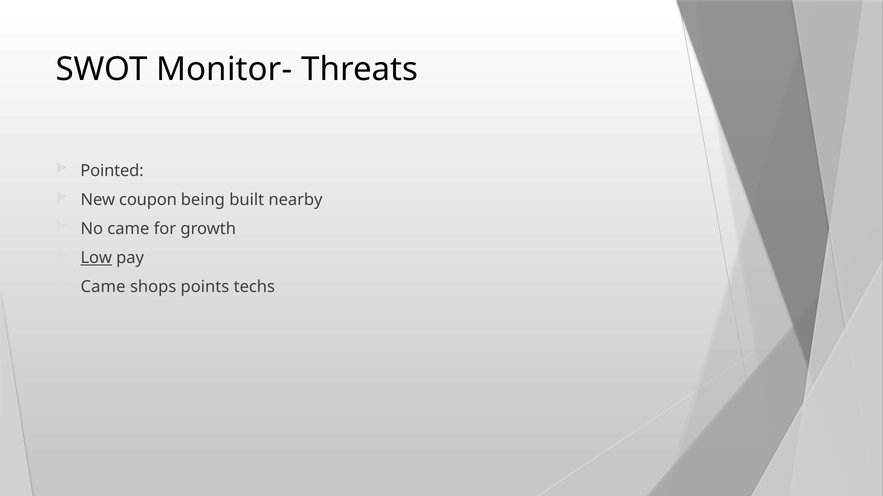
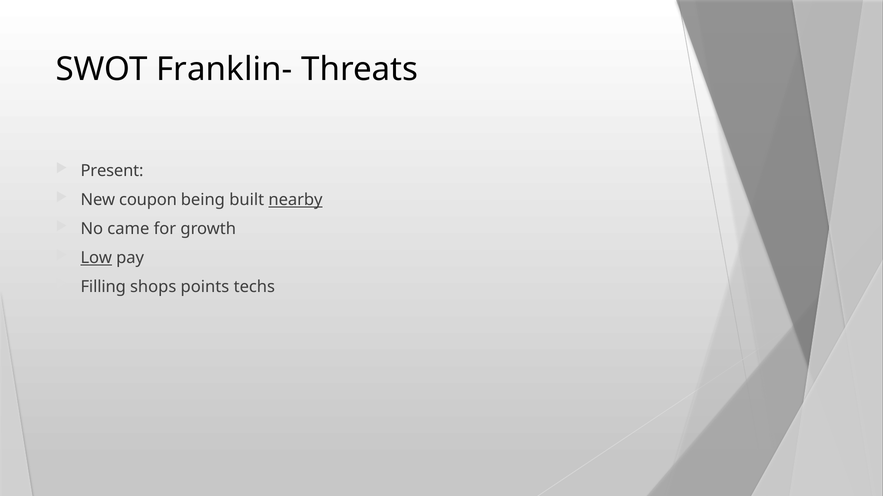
Monitor-: Monitor- -> Franklin- (224, 70)
Pointed: Pointed -> Present (112, 171)
nearby underline: none -> present (296, 200)
Came: Came -> Filling (103, 287)
